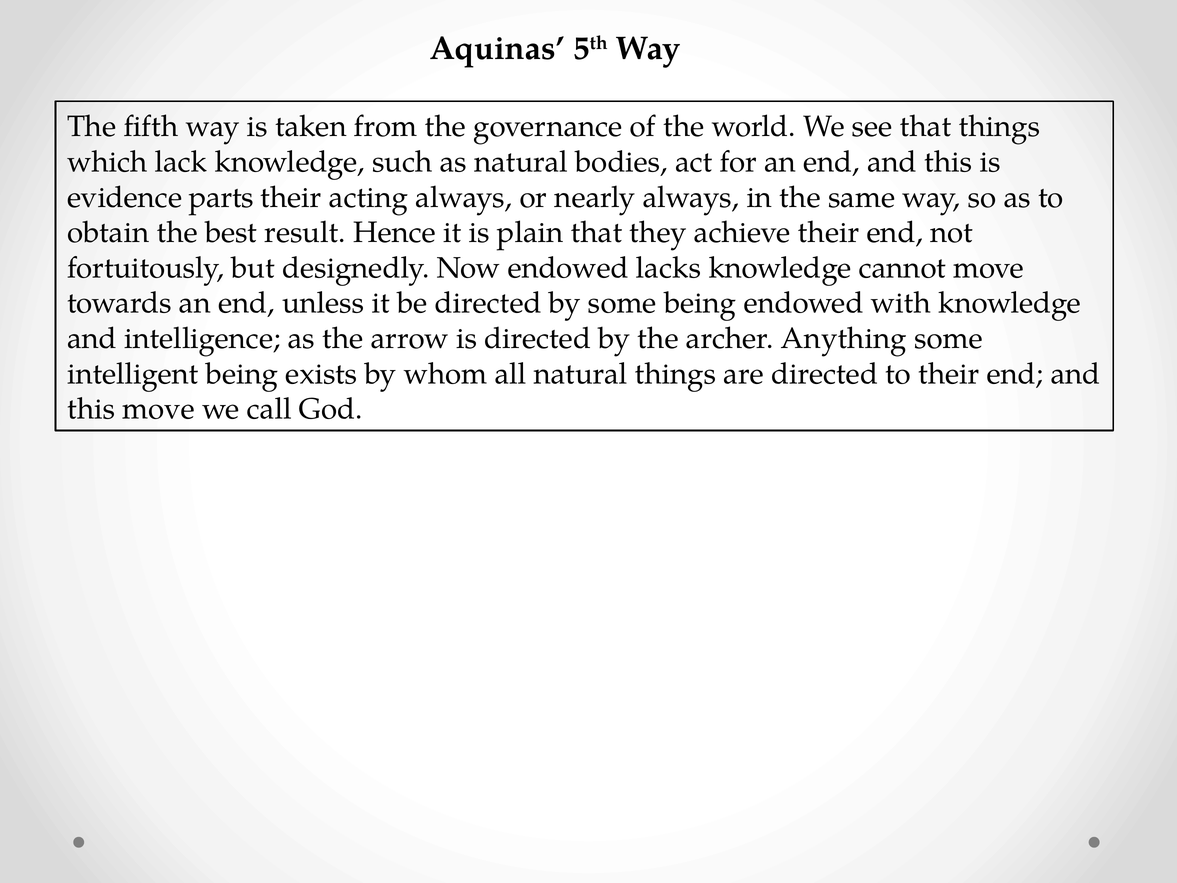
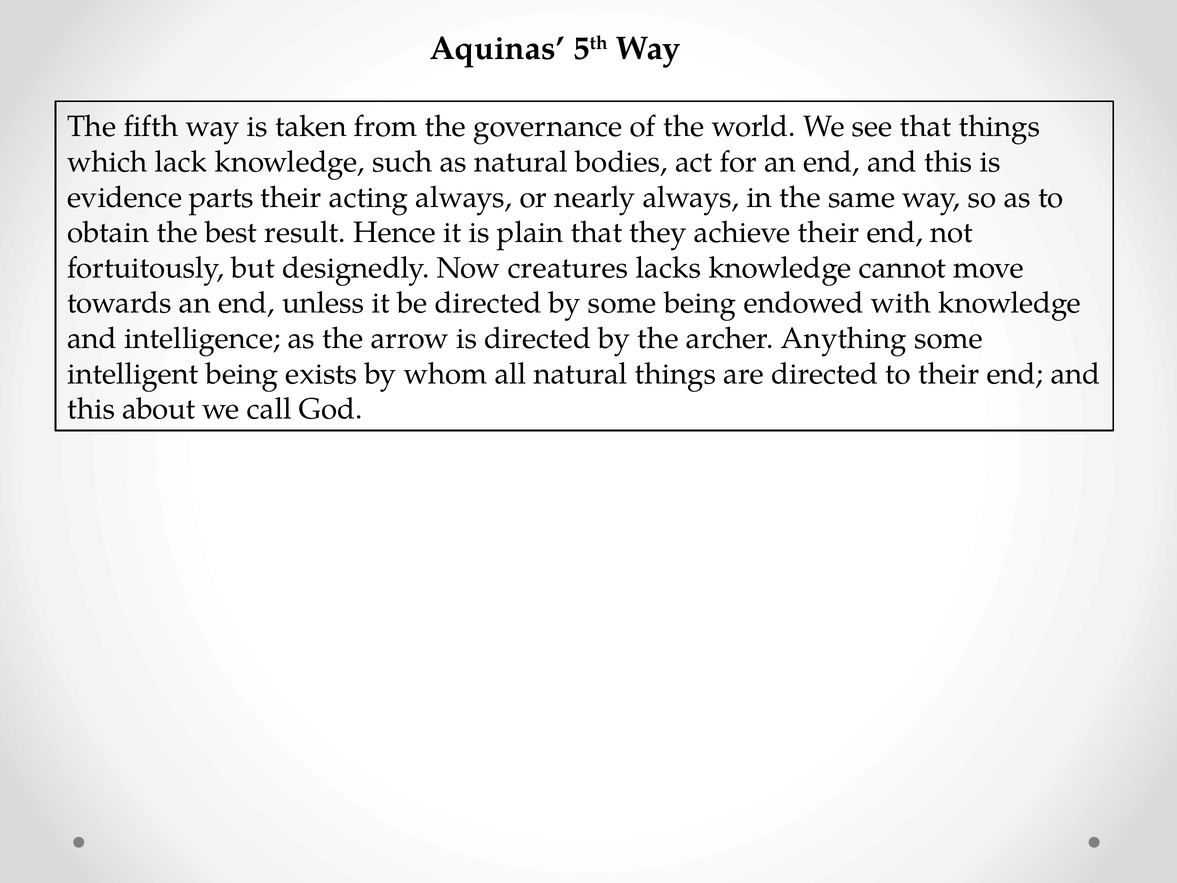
Now endowed: endowed -> creatures (568, 268)
this move: move -> about (159, 409)
